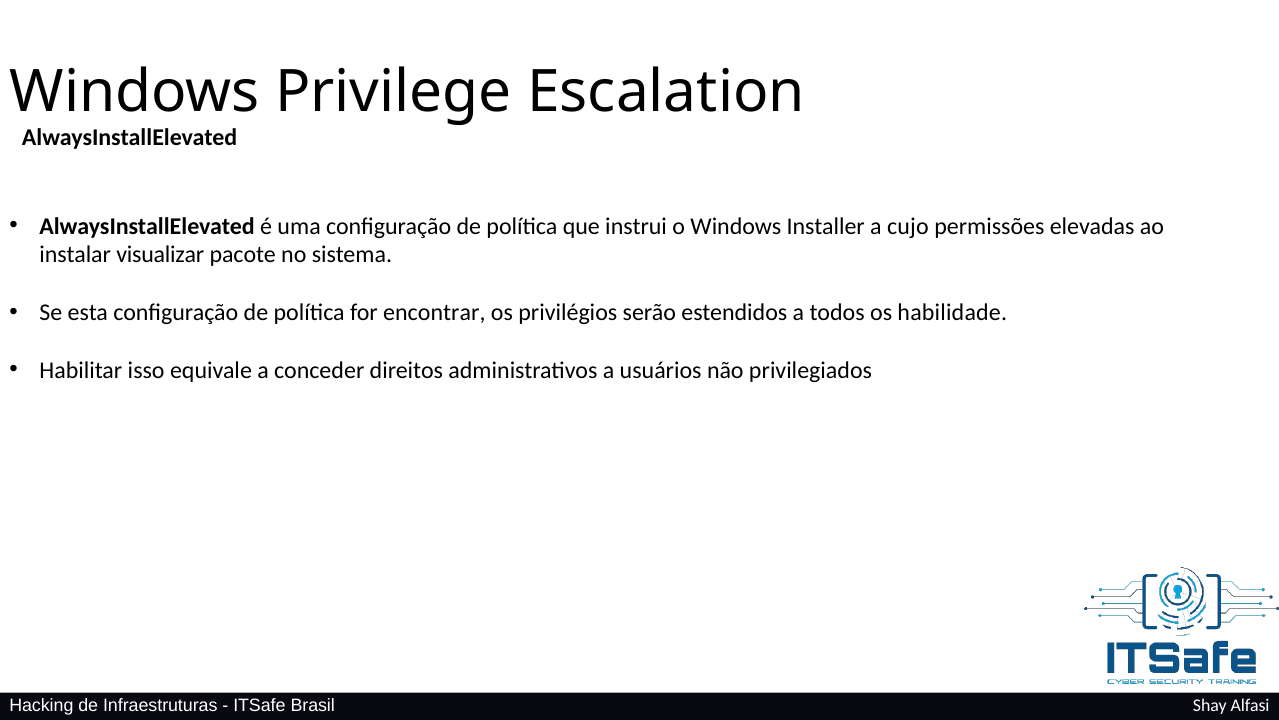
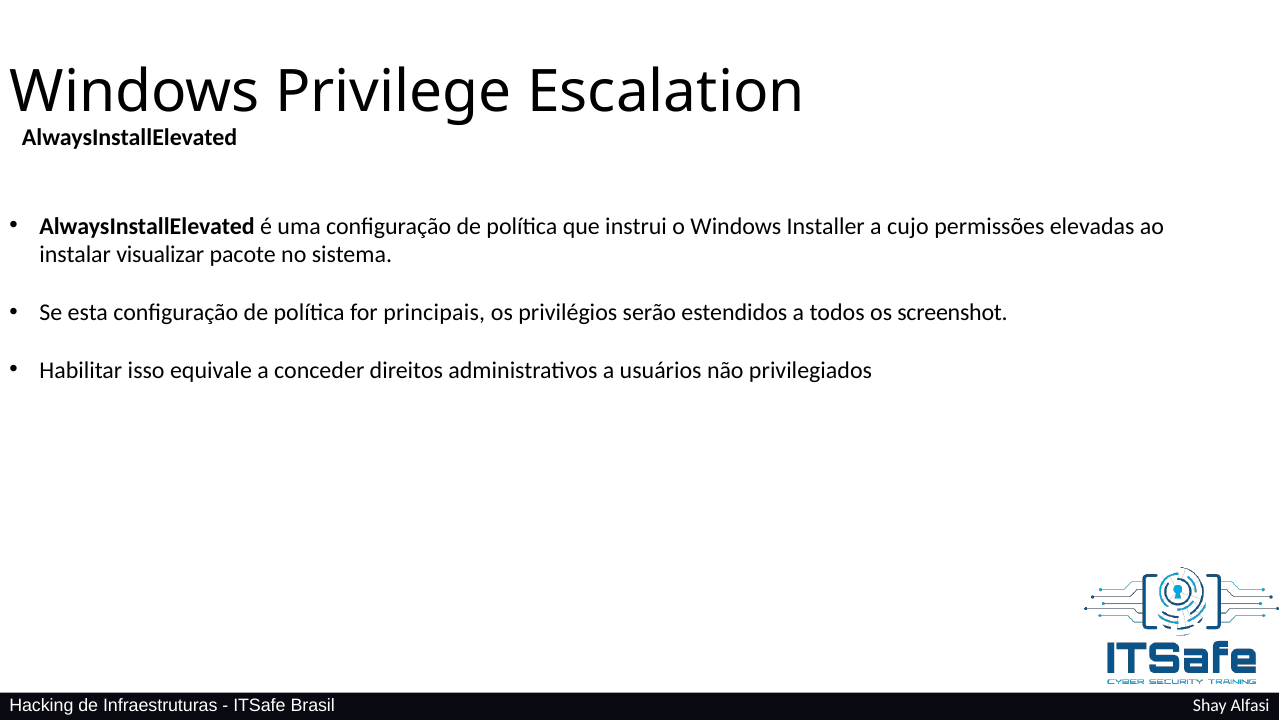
encontrar: encontrar -> principais (434, 312)
habilidade: habilidade -> screenshot (953, 312)
